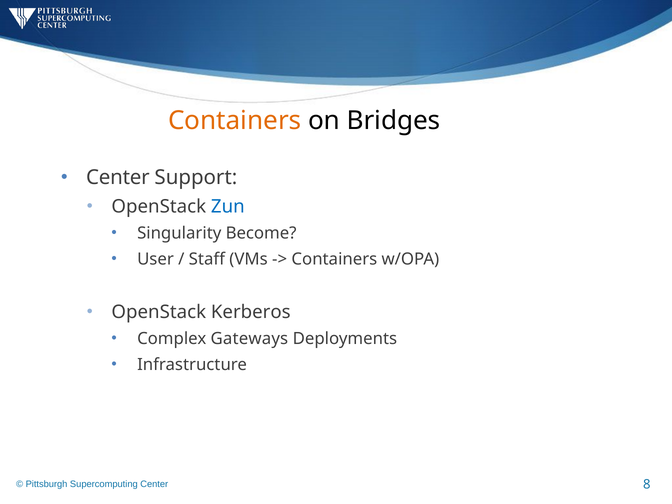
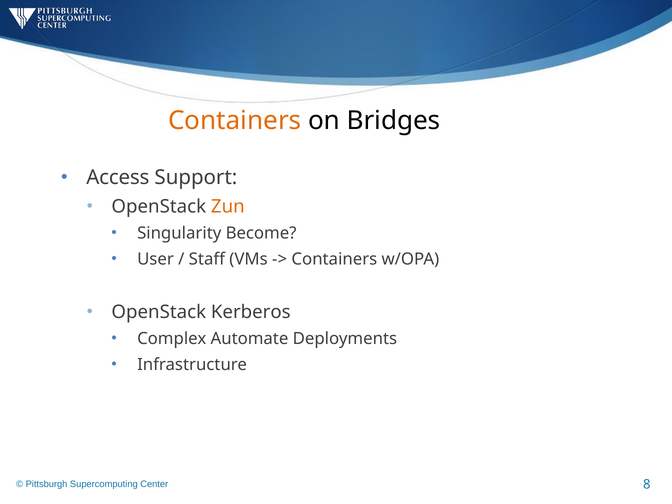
Center: Center -> Access (118, 178)
Zun colour: blue -> orange (228, 207)
Gateways: Gateways -> Automate (249, 339)
